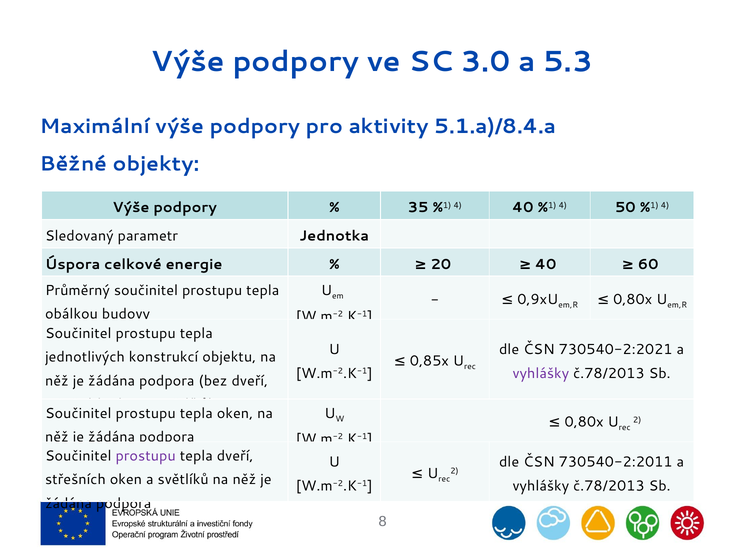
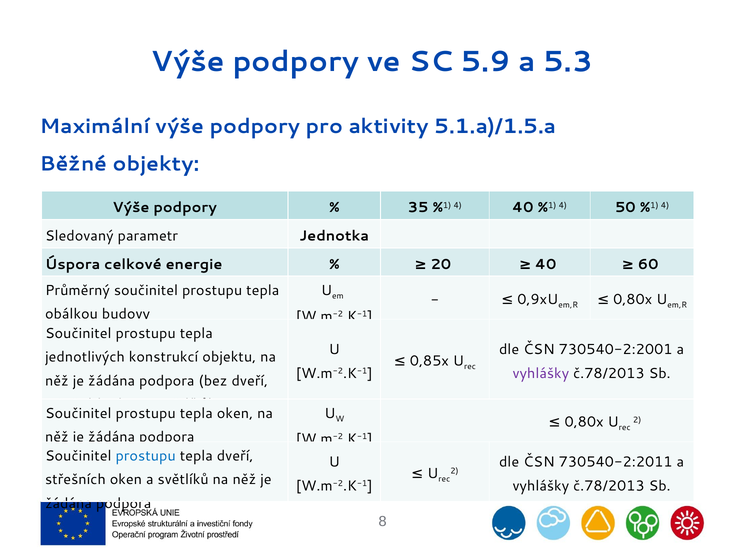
3.0: 3.0 -> 5.9 (485, 62)
5.1.a)/8.4.a: 5.1.a)/8.4.a -> 5.1.a)/1.5.a (495, 127)
730540-2:2021: 730540-2:2021 -> 730540-2:2001 (616, 350)
prostupu colour: purple -> blue (146, 456)
